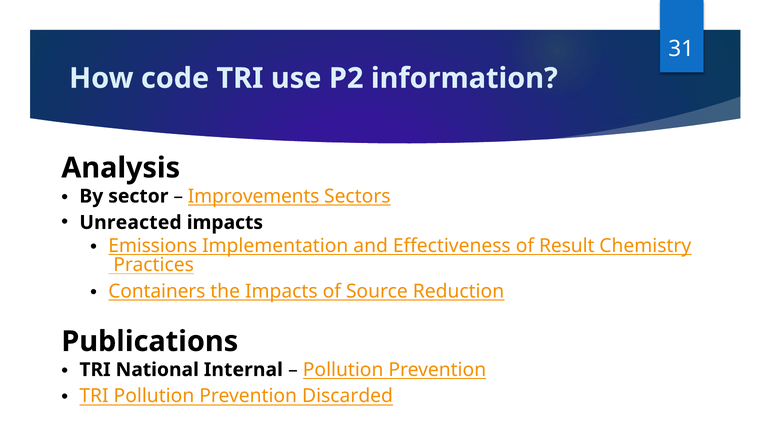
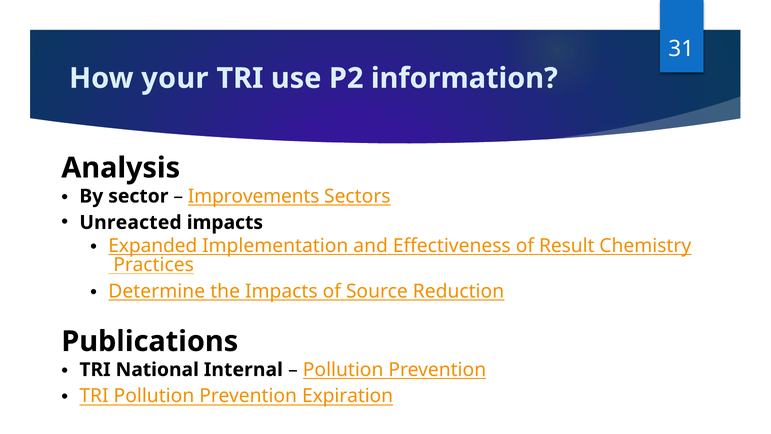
code: code -> your (175, 78)
Emissions: Emissions -> Expanded (153, 245)
Containers: Containers -> Determine (157, 291)
Discarded: Discarded -> Expiration (348, 396)
